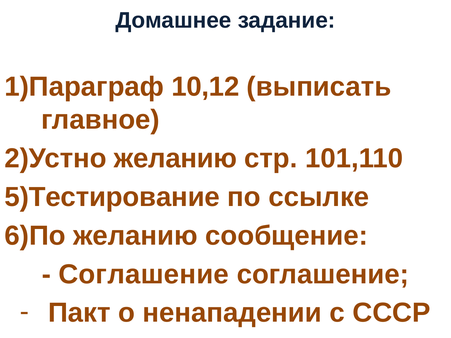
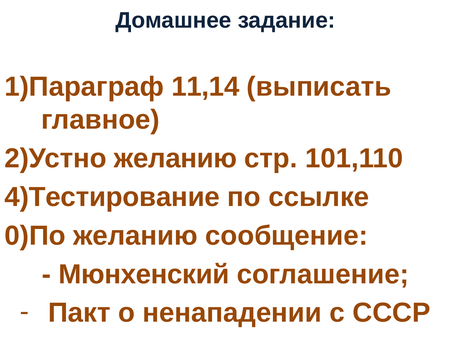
10,12: 10,12 -> 11,14 (205, 87)
5)Тестирование: 5)Тестирование -> 4)Тестирование (112, 197)
6)По: 6)По -> 0)По (35, 236)
Соглашение: Соглашение -> Мюнхенский (144, 274)
